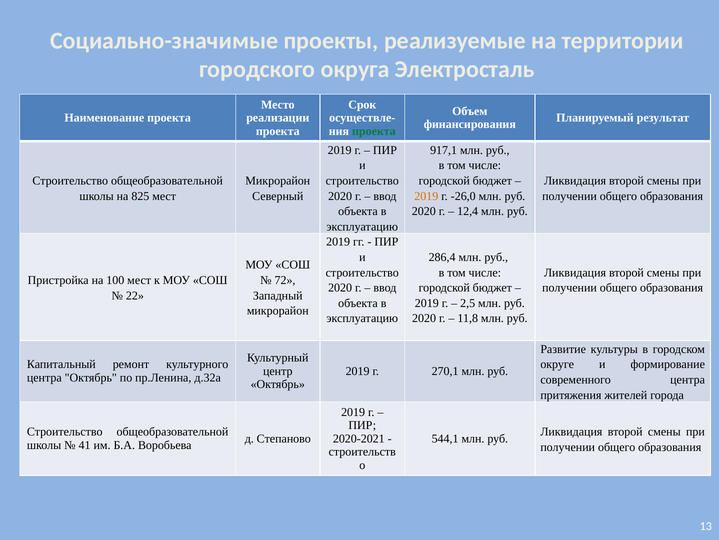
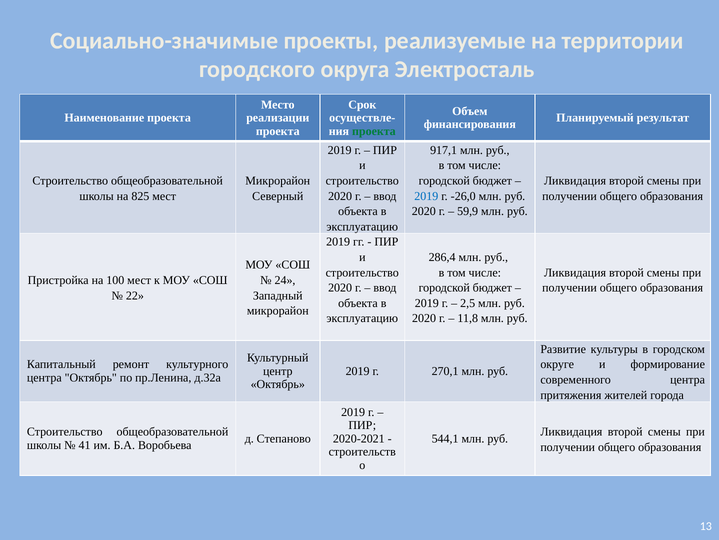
2019 colour: orange -> blue (426, 196)
12,4: 12,4 -> 59,9 (468, 211)
72: 72 -> 24 (285, 280)
